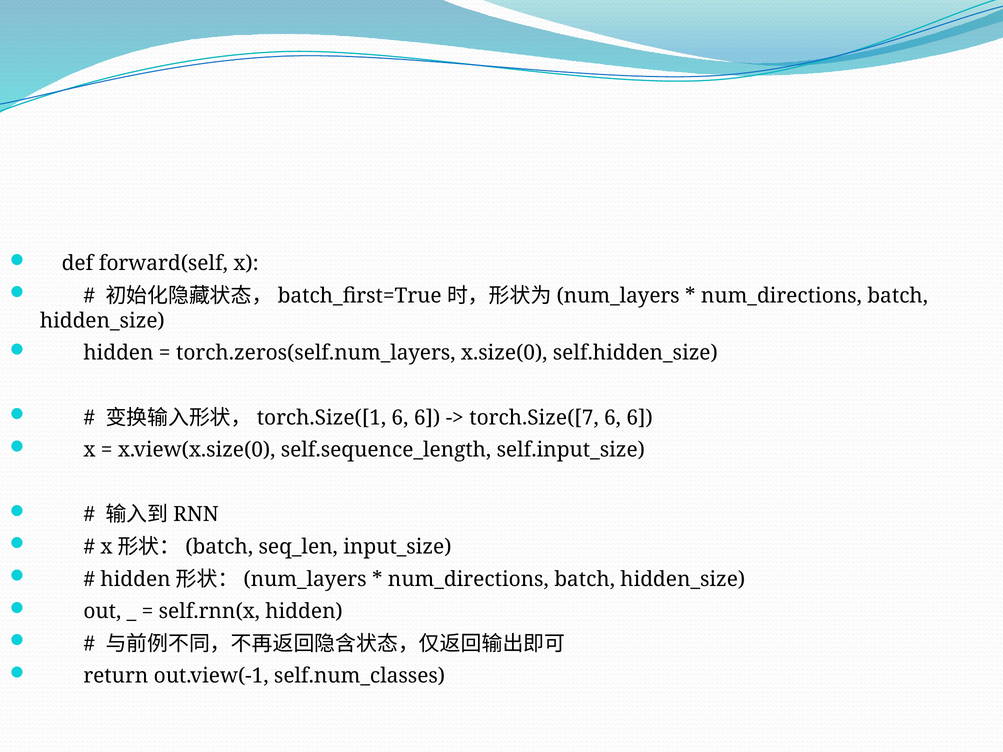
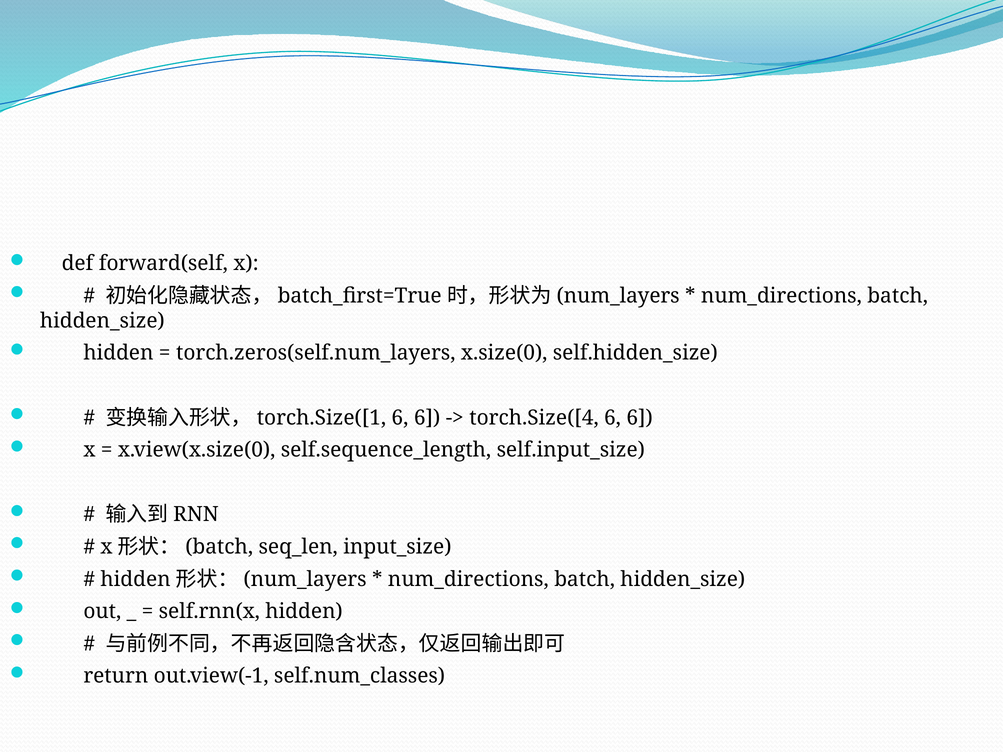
torch.Size([7: torch.Size([7 -> torch.Size([4 (534, 418)
